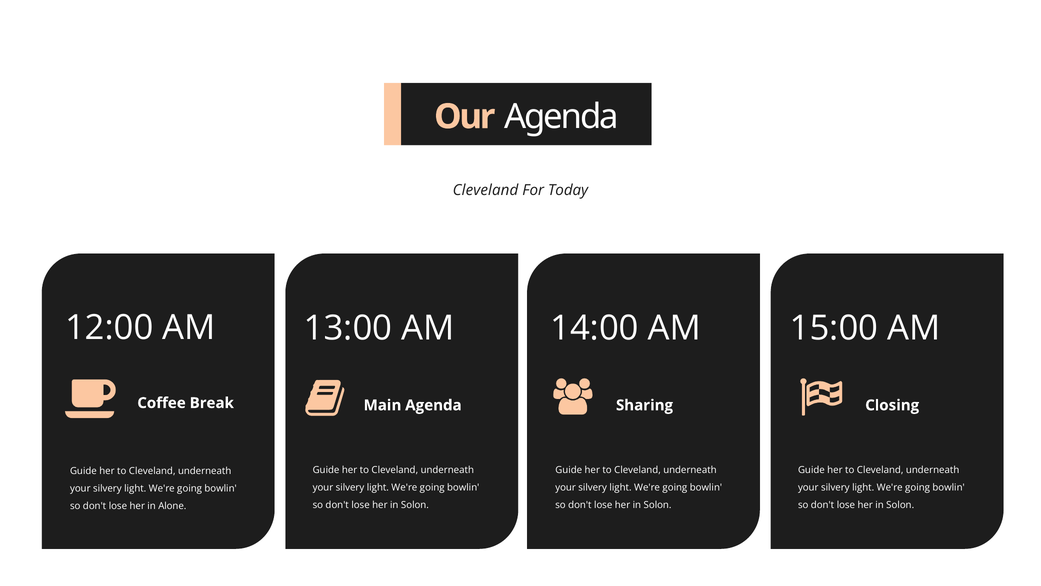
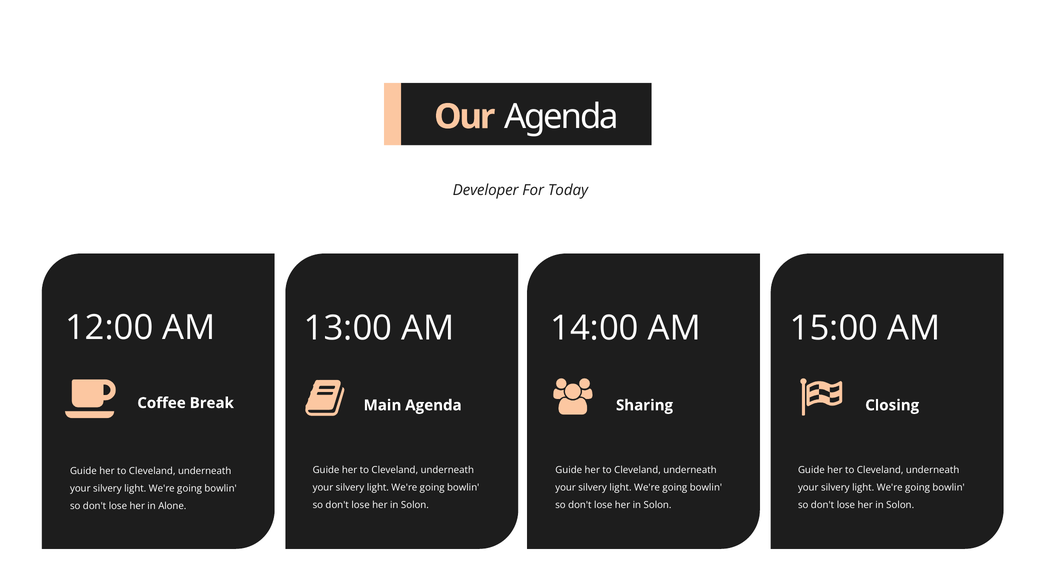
Cleveland: Cleveland -> Developer (486, 190)
